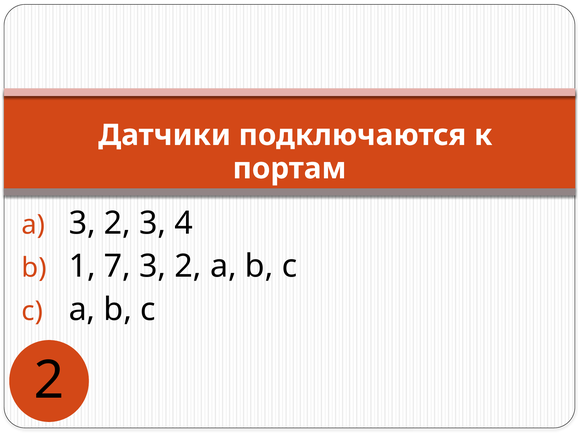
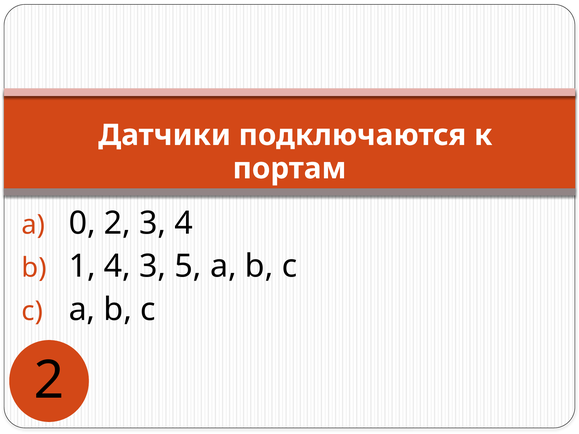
a 3: 3 -> 0 (82, 223)
1 7: 7 -> 4 (117, 267)
2: 2 -> 5 (188, 267)
